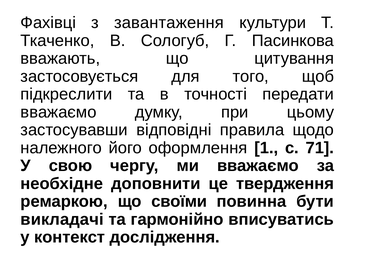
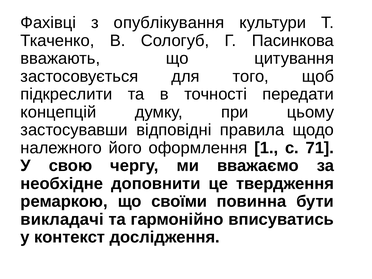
завантаження: завантаження -> опублікування (169, 23)
вважаємо: вважаємо -> концепцій (58, 112)
